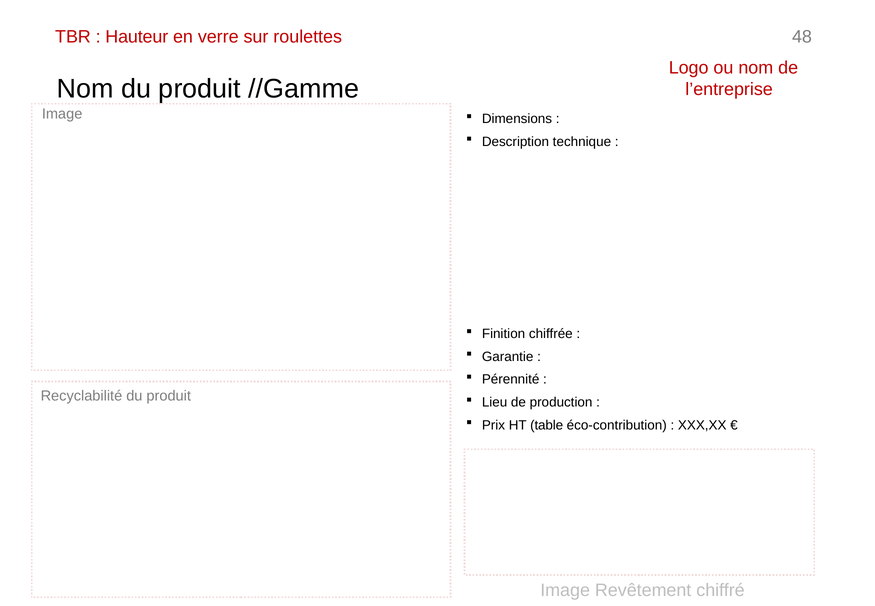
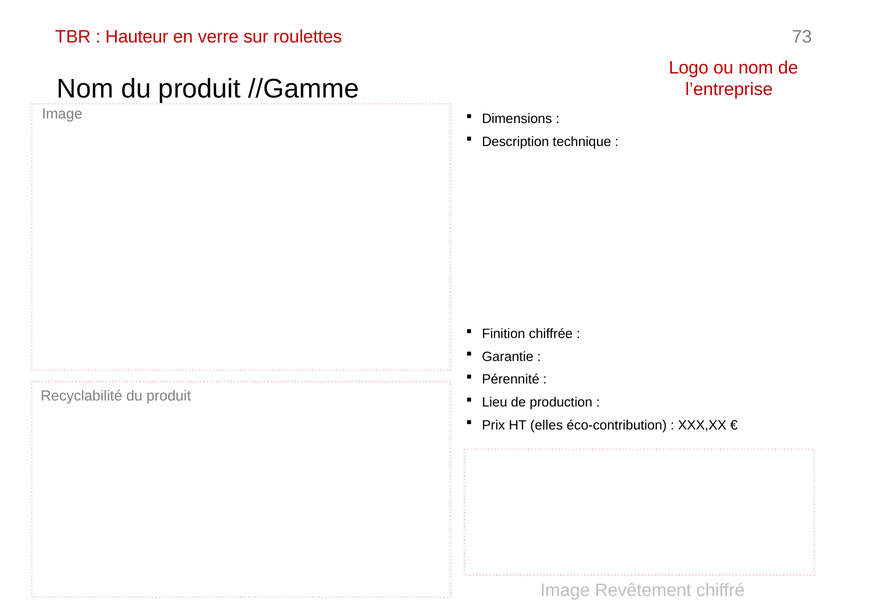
48: 48 -> 73 (802, 37)
table: table -> elles (547, 425)
